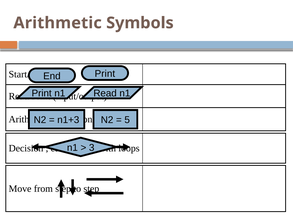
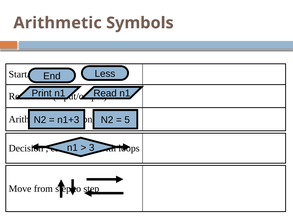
Print: Print -> Less (105, 74)
